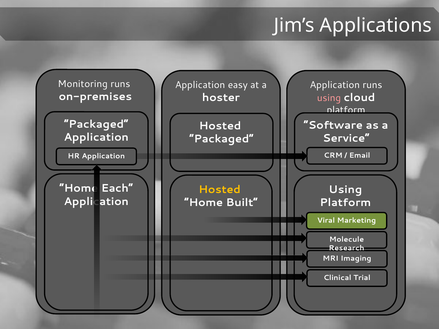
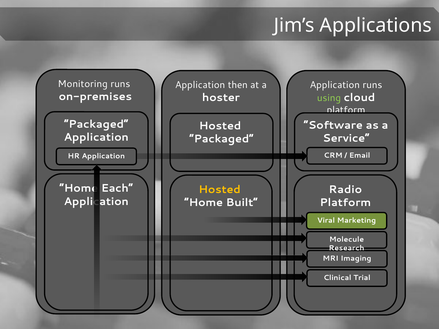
easy: easy -> then (238, 85)
using colour: pink -> light green (329, 98)
Using: Using -> Radio (345, 190)
